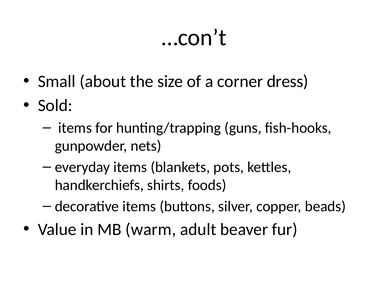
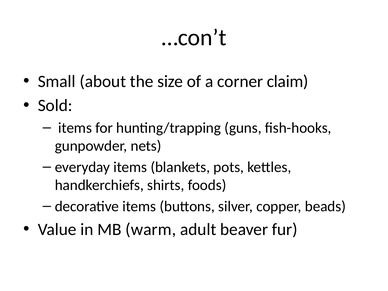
dress: dress -> claim (288, 81)
